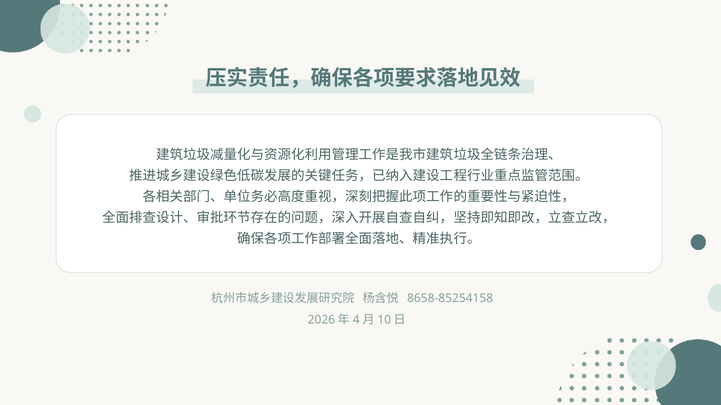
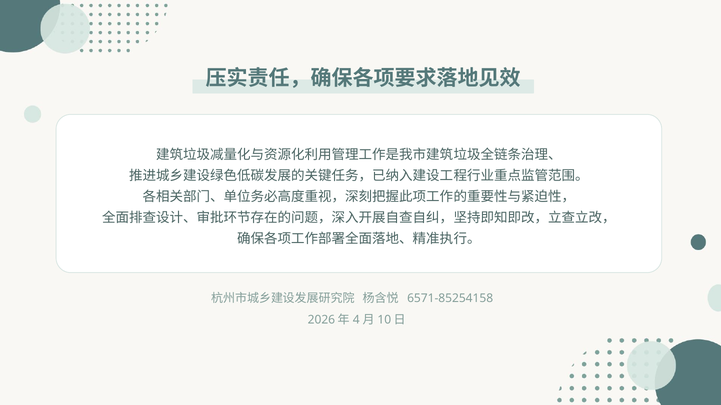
8658-85254158: 8658-85254158 -> 6571-85254158 (450, 298)
